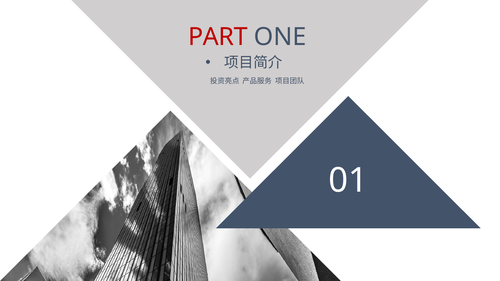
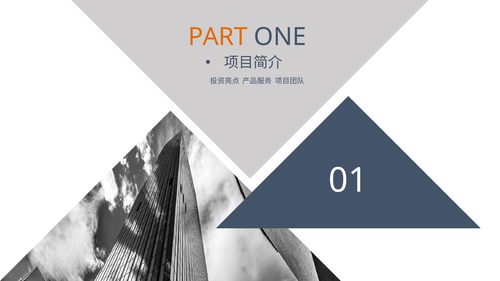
PART colour: red -> orange (218, 37)
